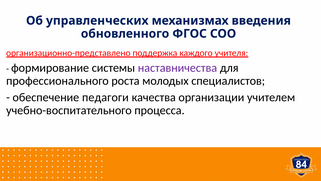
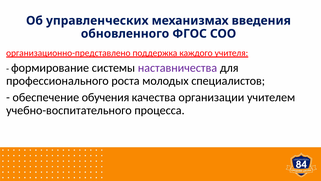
педагоги: педагоги -> обучения (106, 97)
